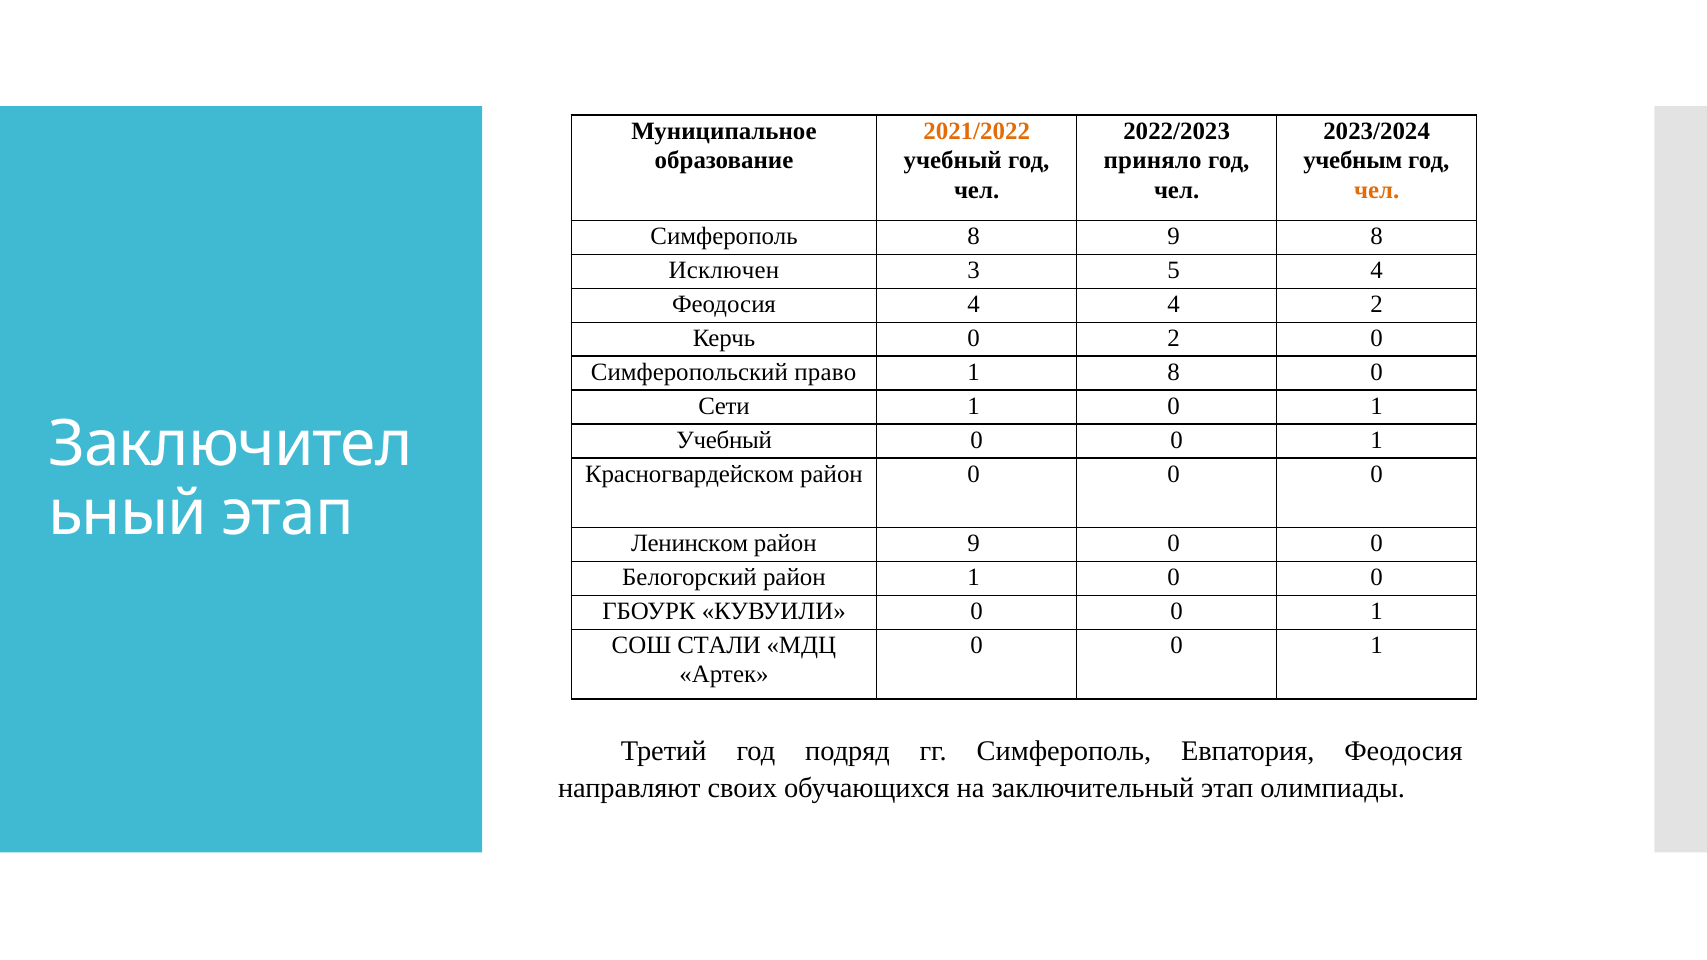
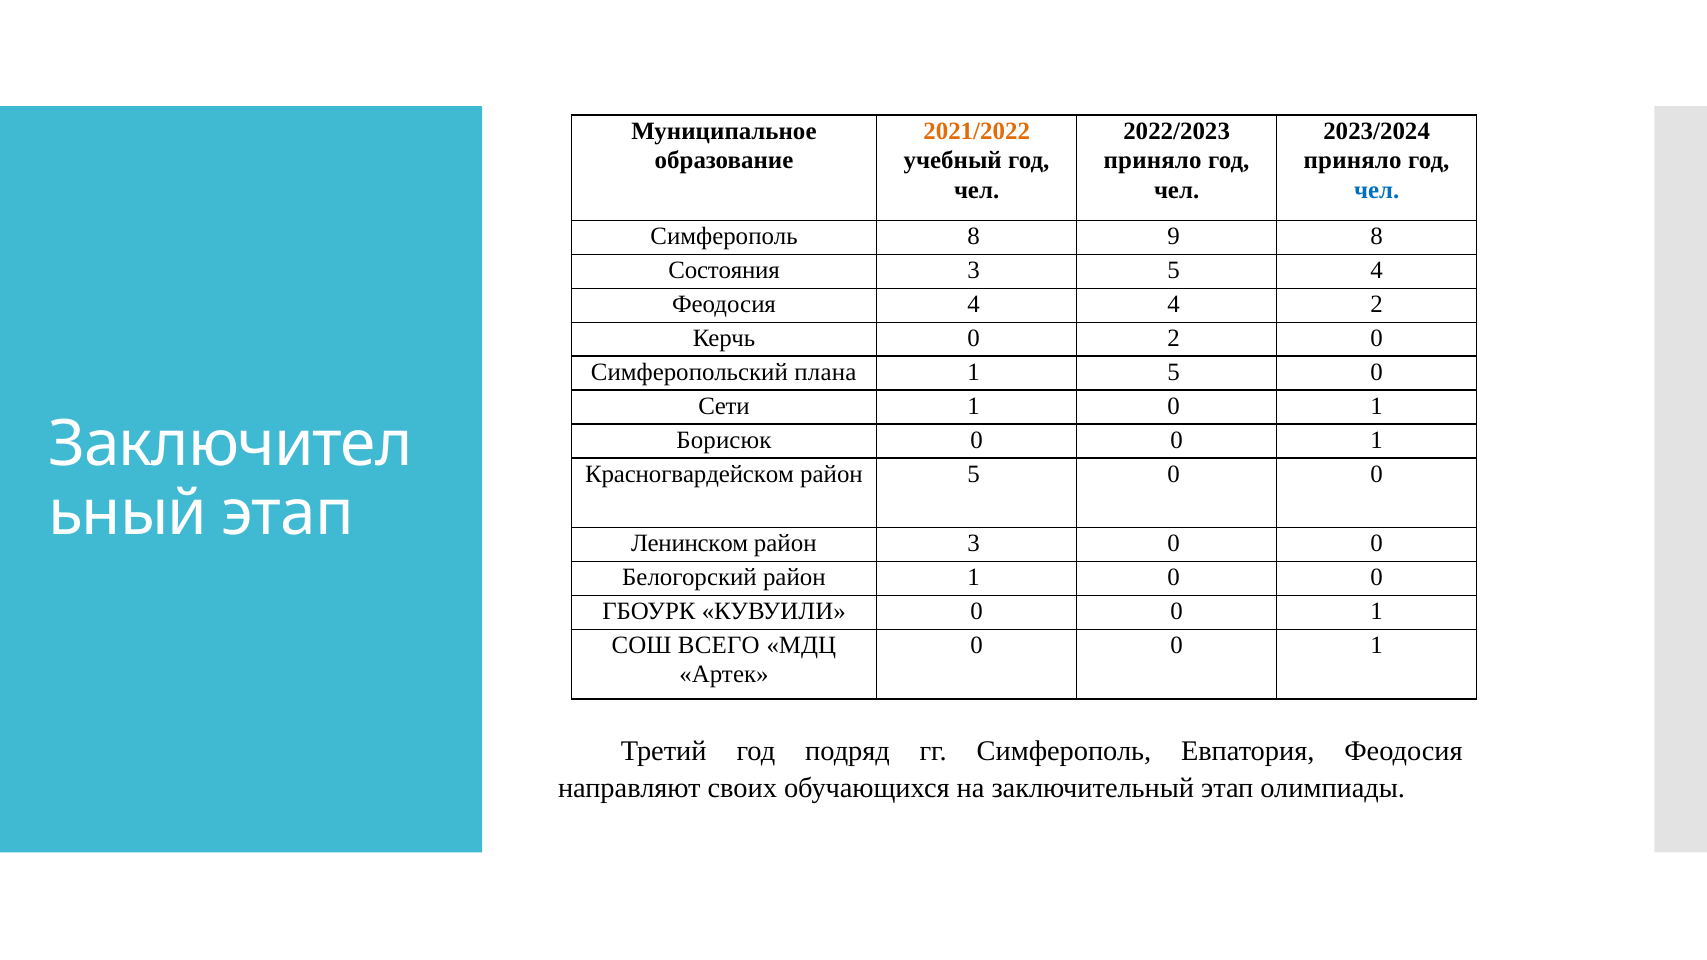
учебным: учебным -> приняло (1353, 161)
чел colour: orange -> blue (1377, 190)
Исключен: Исключен -> Состояния (724, 270)
право: право -> плана (825, 372)
1 8: 8 -> 5 (1174, 372)
Учебный: Учебный -> Борисюк (724, 440)
район 0: 0 -> 5 (974, 474)
район 9: 9 -> 3 (974, 543)
СТАЛИ: СТАЛИ -> ВСЕГО (719, 645)
